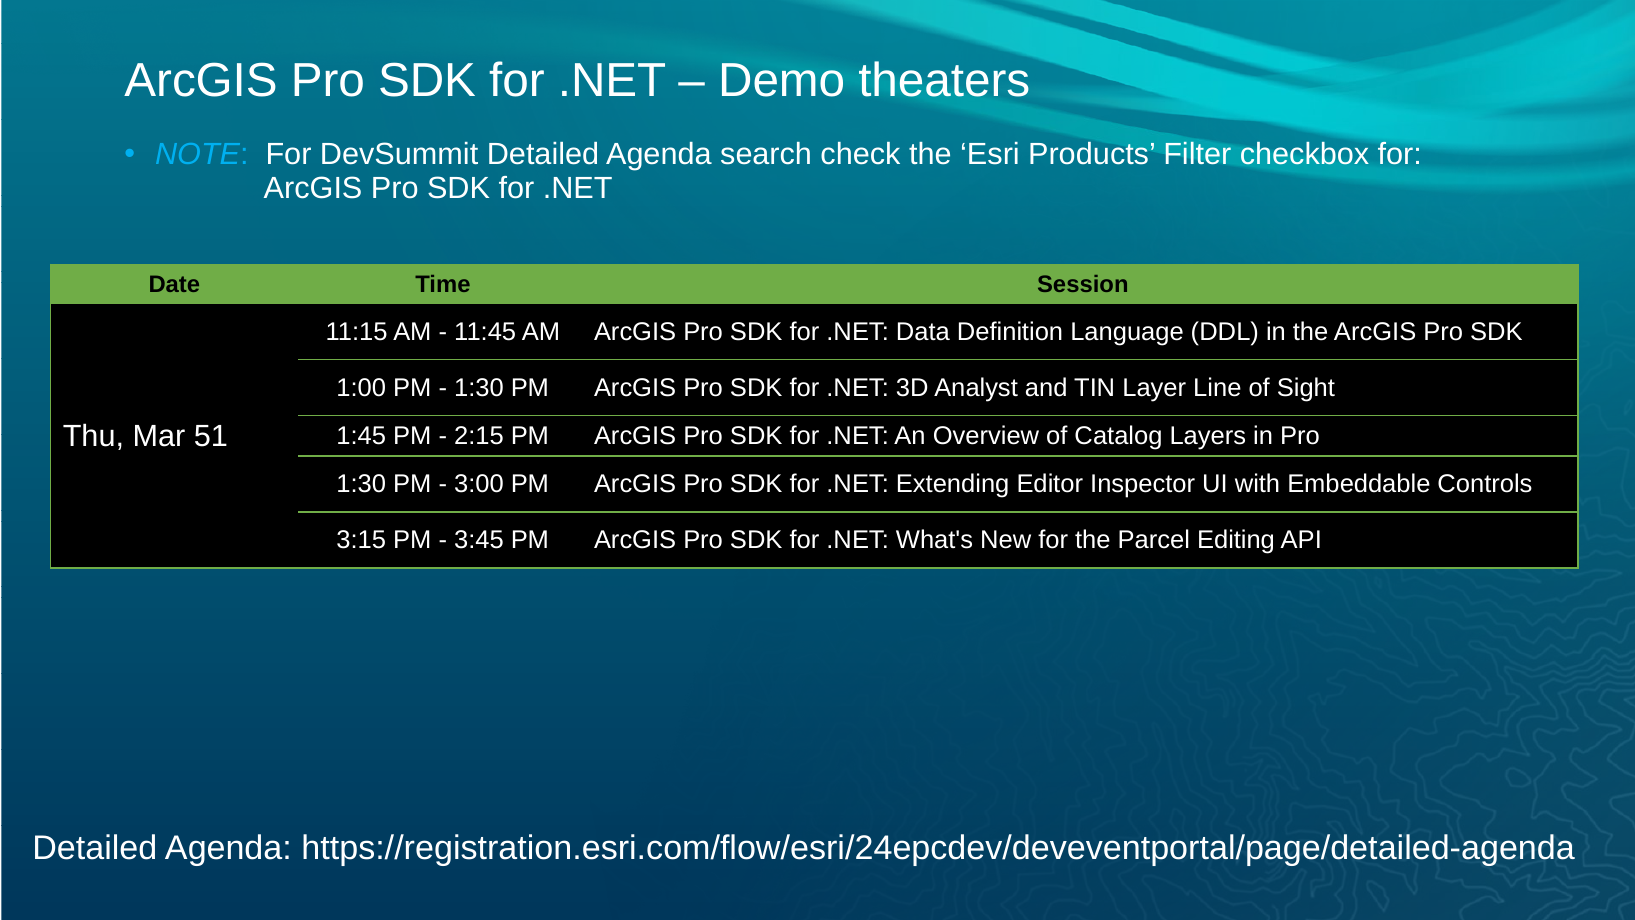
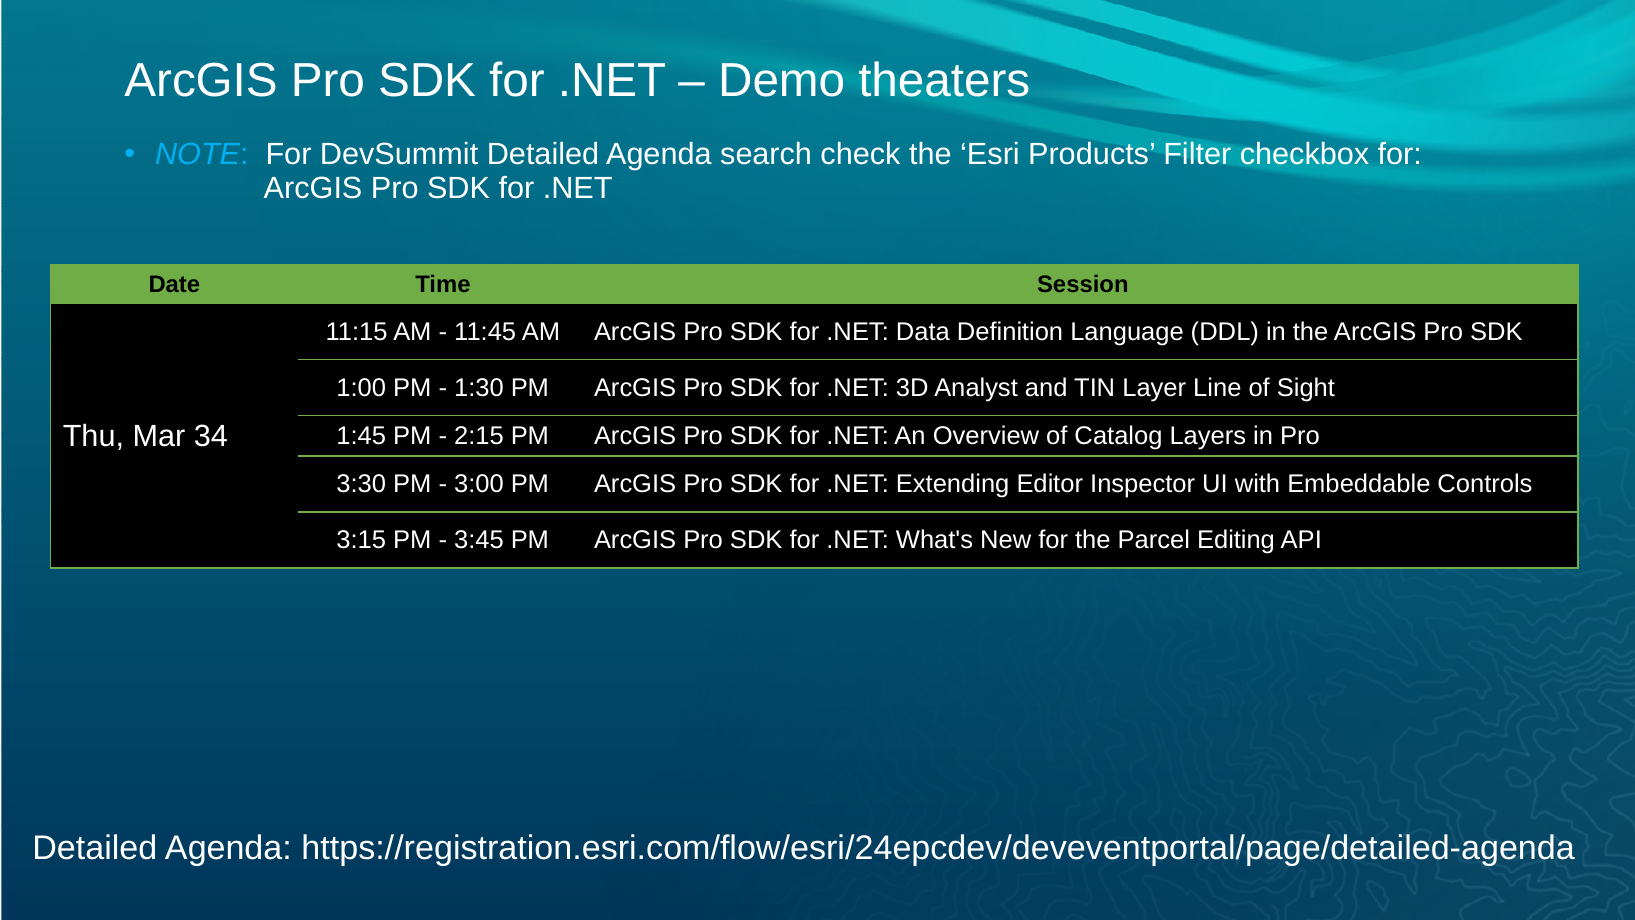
51: 51 -> 34 (211, 436)
1:30: 1:30 -> 3:30 (361, 484)
